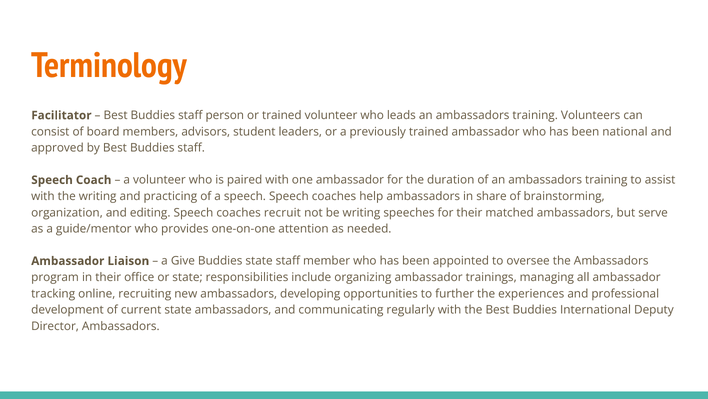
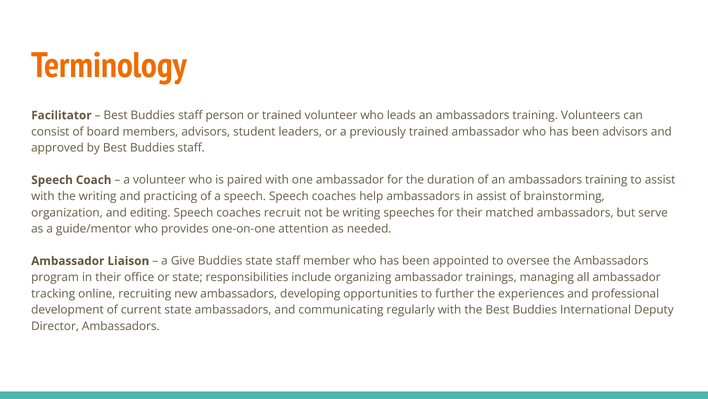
been national: national -> advisors (625, 131)
in share: share -> assist (491, 196)
